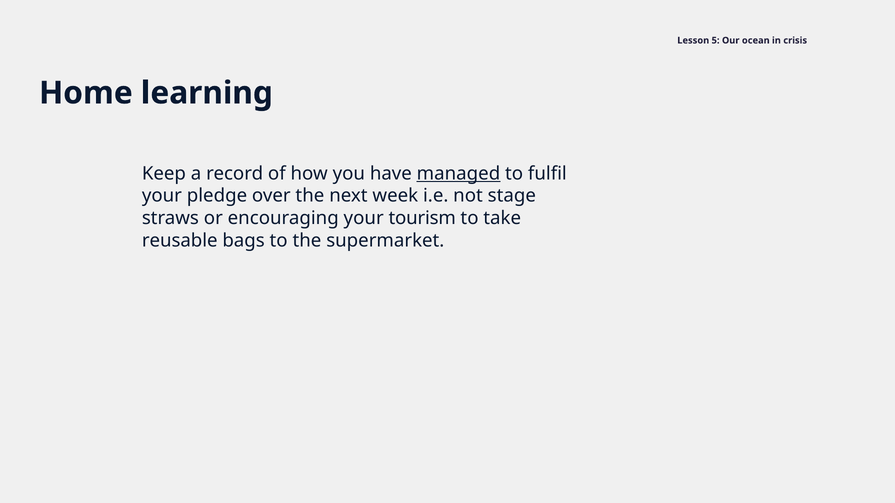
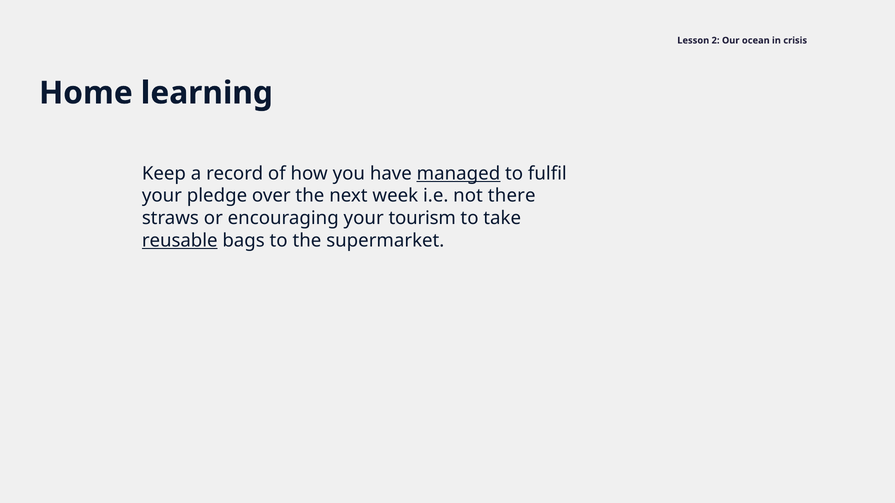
5: 5 -> 2 (716, 40)
stage: stage -> there (512, 196)
reusable underline: none -> present (180, 241)
